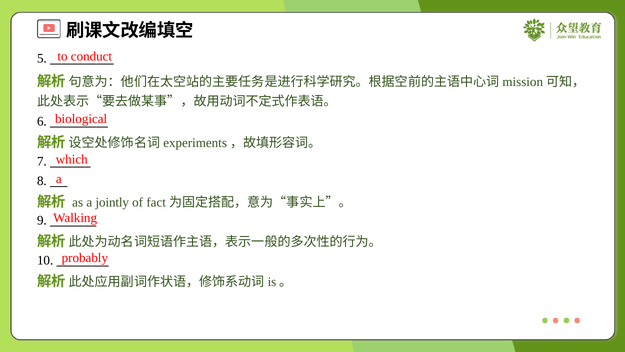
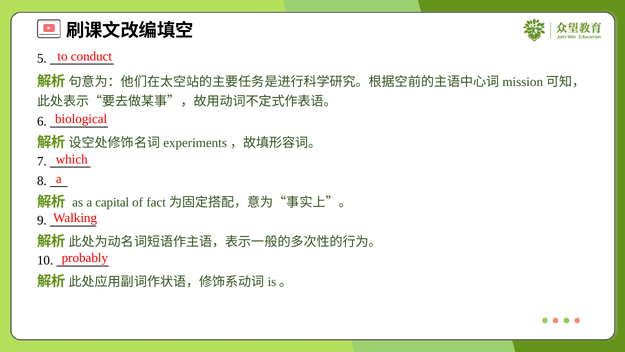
jointly: jointly -> capital (112, 202)
